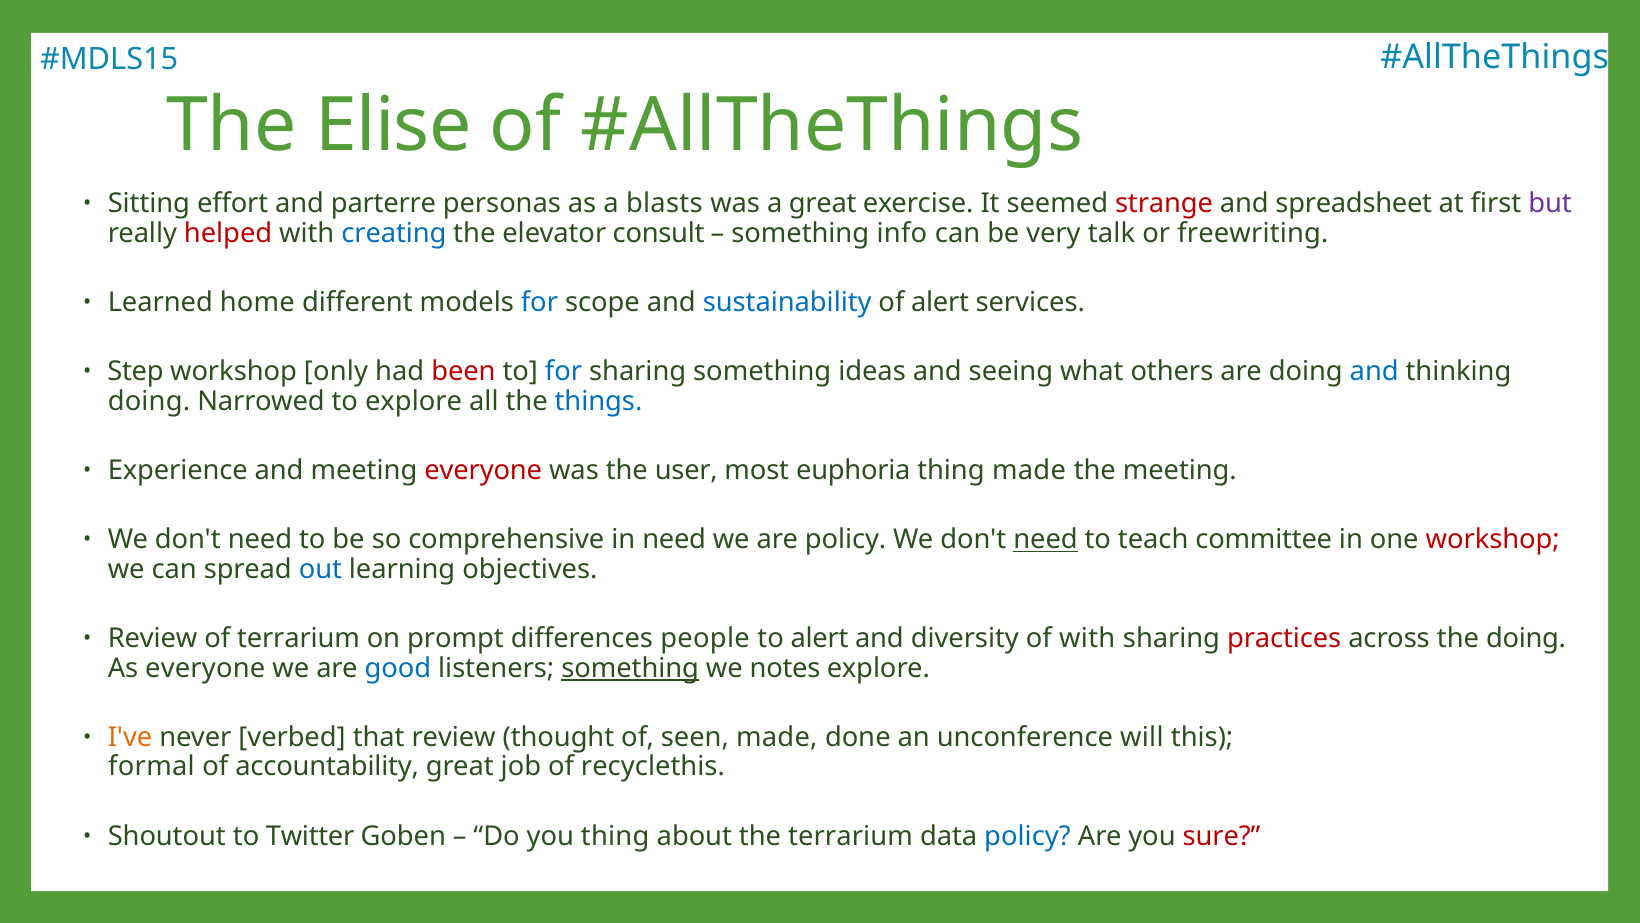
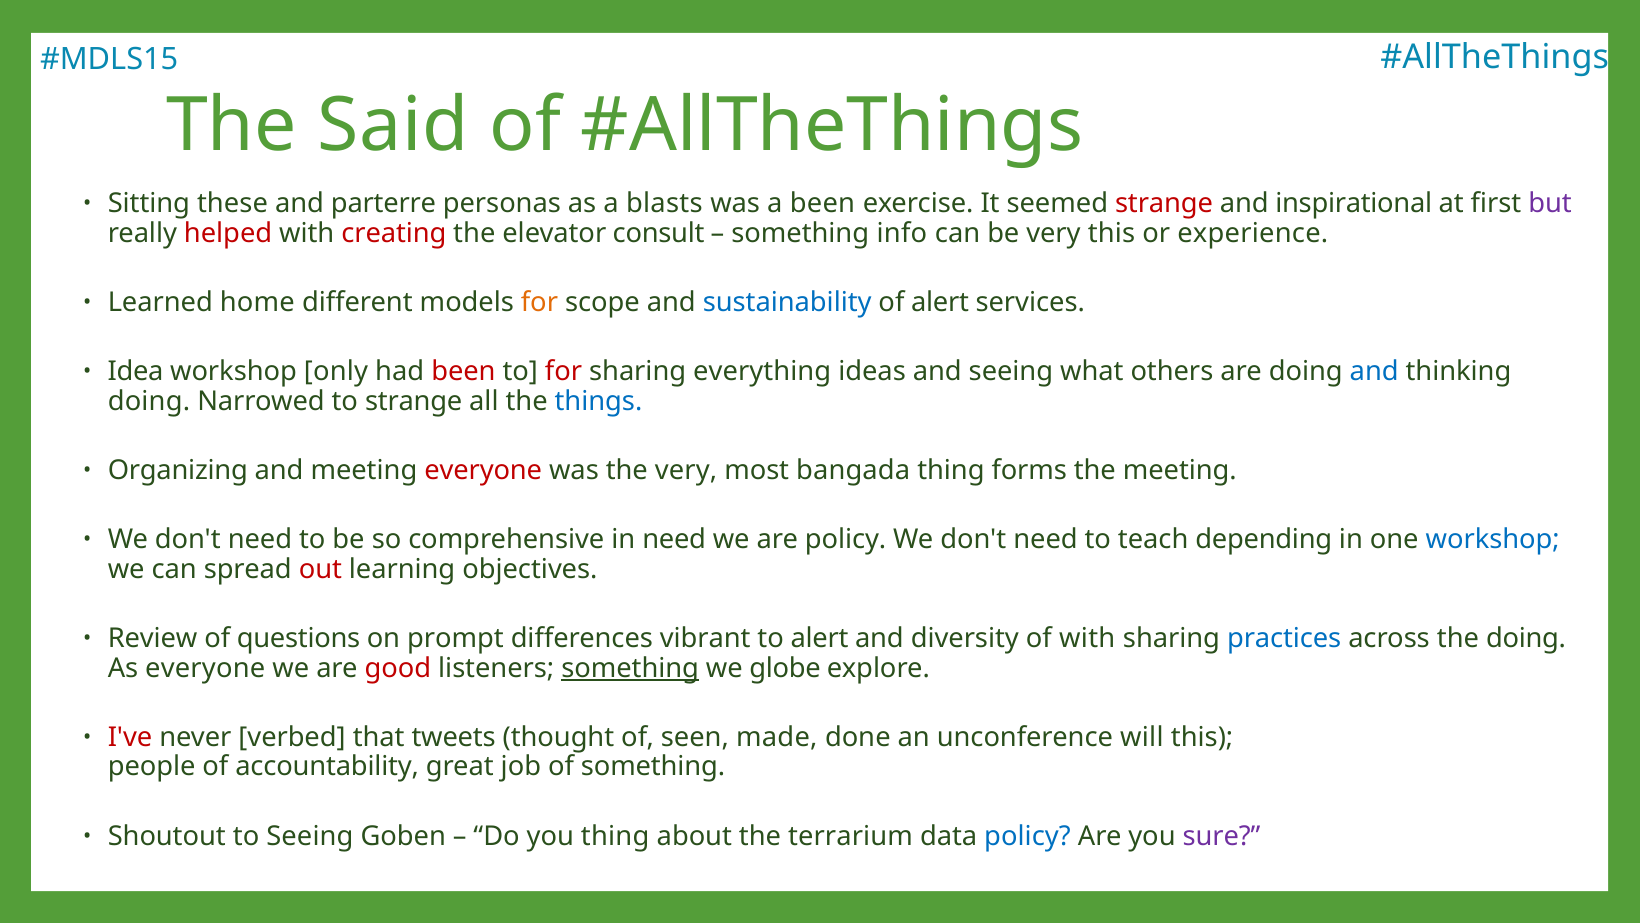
Elise: Elise -> Said (393, 126)
effort: effort -> these (233, 204)
a great: great -> been (822, 204)
spreadsheet: spreadsheet -> inspirational (1354, 204)
creating colour: blue -> red (394, 233)
very talk: talk -> this (1111, 233)
freewriting: freewriting -> experience (1253, 233)
for colour: blue -> orange (539, 302)
Step: Step -> Idea (135, 372)
for colour: blue -> red (563, 372)
sharing something: something -> everything (762, 372)
to explore: explore -> strange (414, 401)
Experience: Experience -> Organizing (178, 470)
the user: user -> very (686, 470)
euphoria: euphoria -> bangada (853, 470)
thing made: made -> forms (1029, 470)
need underline: present -> none (1045, 540)
committee: committee -> depending (1264, 540)
workshop colour: red -> blue (1493, 540)
out colour: blue -> red (320, 569)
of terrarium: terrarium -> questions (299, 638)
people: people -> vibrant (705, 638)
practices colour: red -> blue (1284, 638)
good colour: blue -> red (398, 668)
notes: notes -> globe (785, 668)
I've colour: orange -> red (130, 737)
that review: review -> tweets (454, 737)
formal: formal -> people (152, 767)
of recyclethis: recyclethis -> something (653, 767)
to Twitter: Twitter -> Seeing (310, 836)
sure colour: red -> purple (1222, 836)
